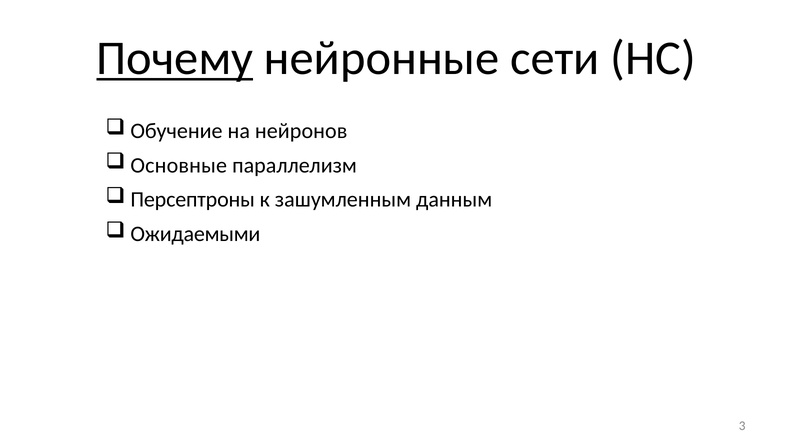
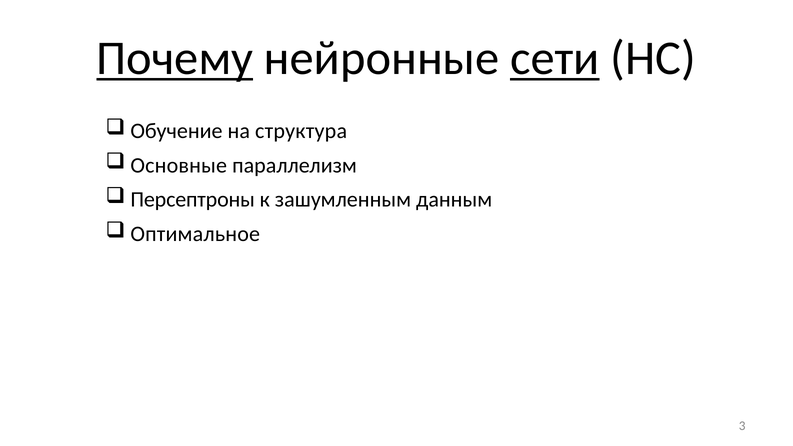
сети underline: none -> present (555, 58)
нейронов: нейронов -> структура (301, 131)
Ожидаемыми: Ожидаемыми -> Оптимальное (195, 234)
